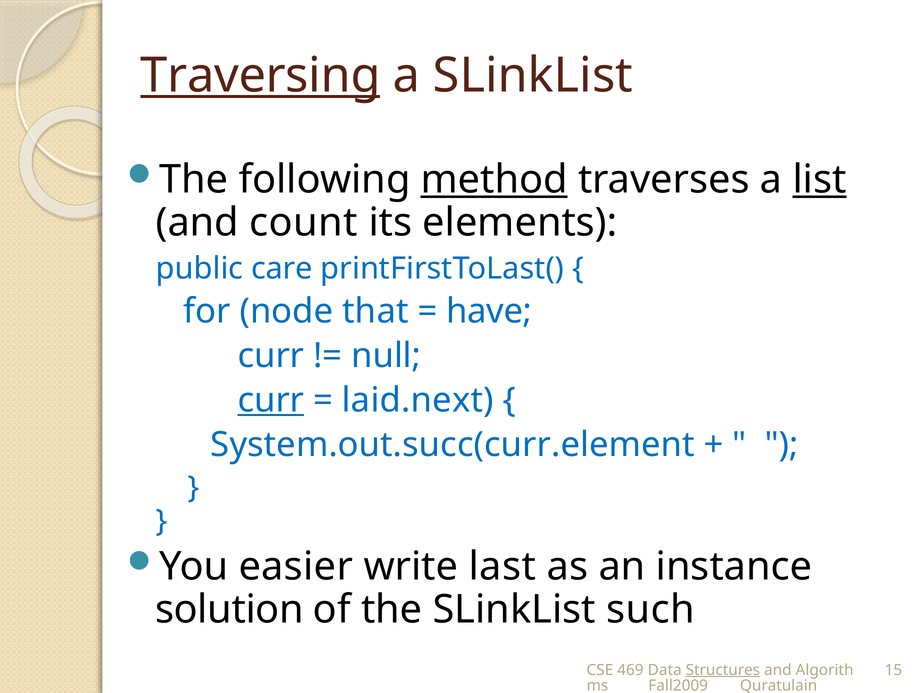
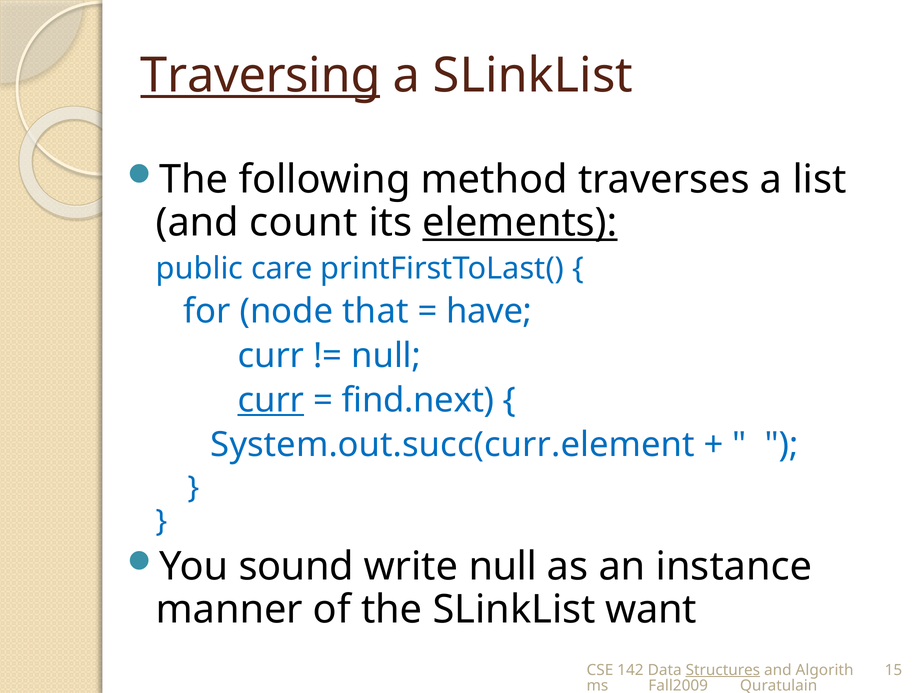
method underline: present -> none (494, 180)
list underline: present -> none (820, 180)
elements underline: none -> present (520, 223)
laid.next: laid.next -> find.next (418, 400)
easier: easier -> sound (296, 567)
write last: last -> null (503, 567)
solution: solution -> manner (229, 610)
such: such -> want (651, 610)
469: 469 -> 142 (630, 670)
